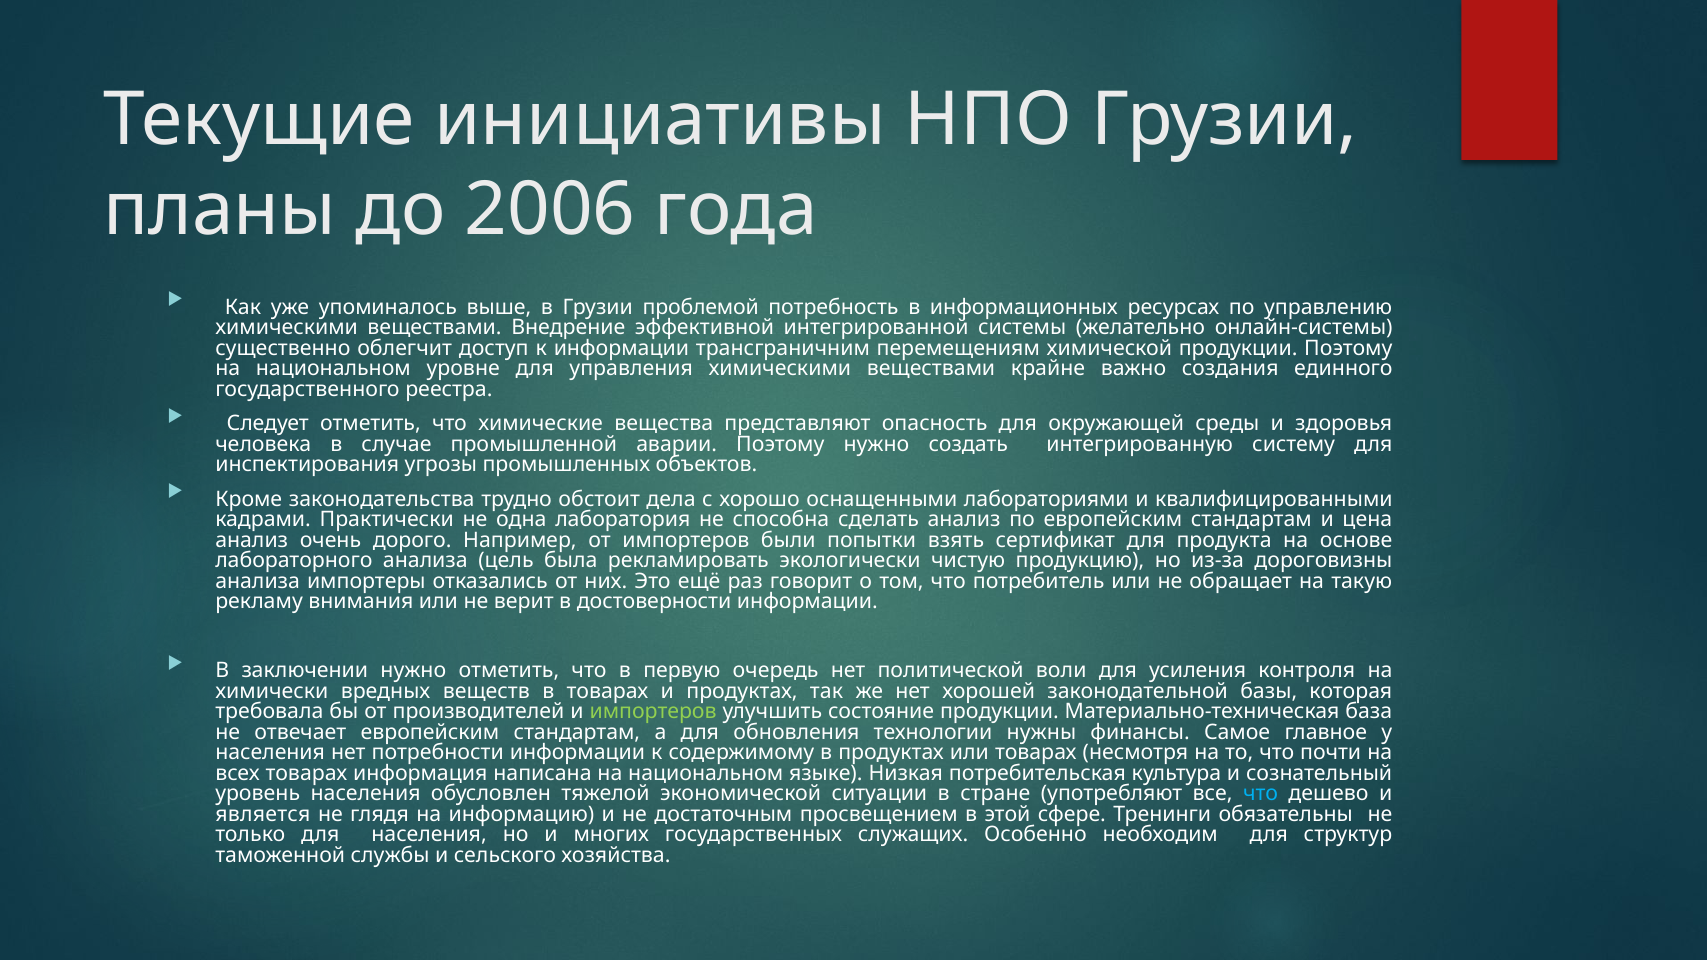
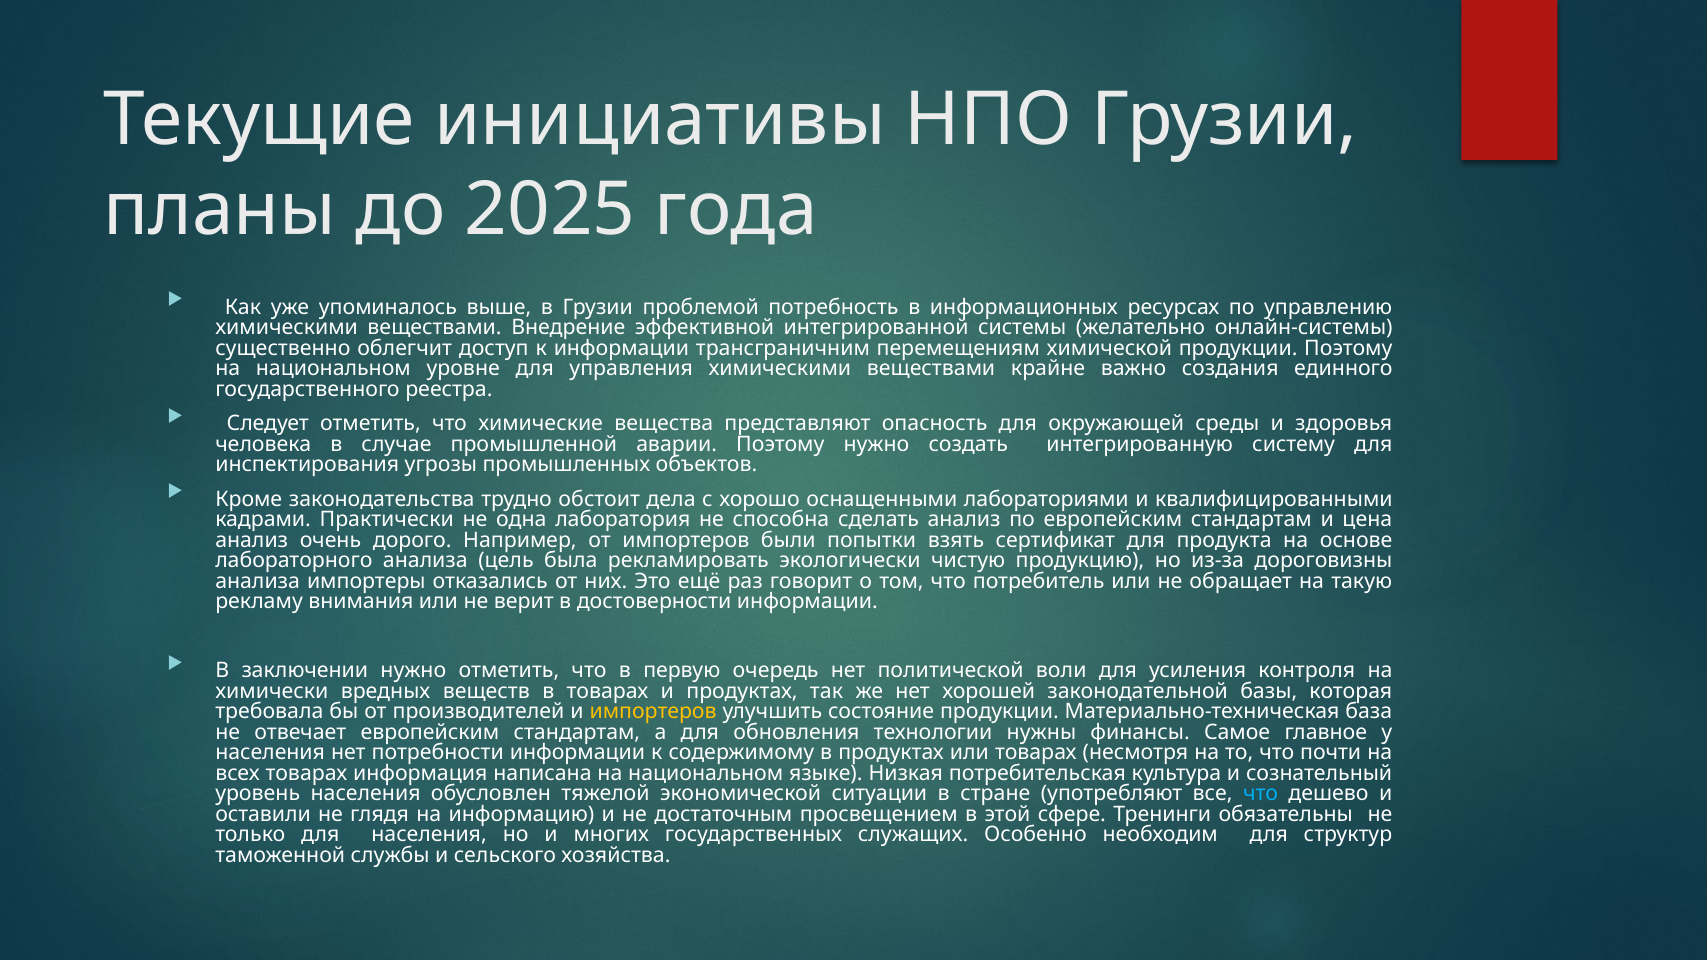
2006: 2006 -> 2025 (550, 209)
импортеров colour: light green -> yellow (653, 712)
является: является -> оставили (263, 814)
